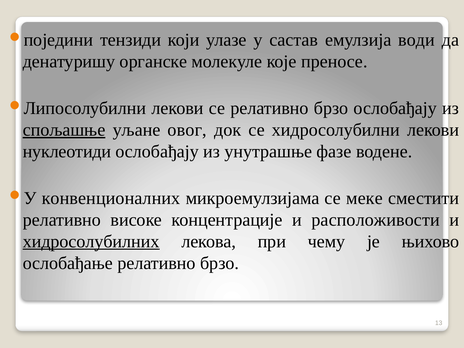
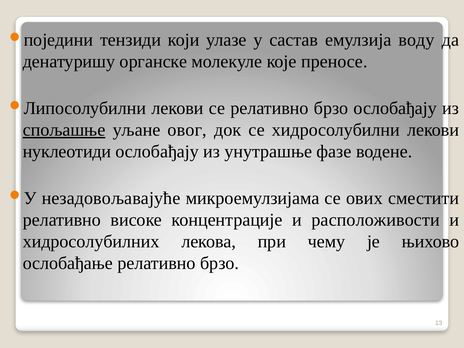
води: води -> воду (417, 40)
конвенционалних: конвенционалних -> незадовољавајуће (111, 198)
меке: меке -> ових (364, 198)
хидросолубилних underline: present -> none (91, 241)
